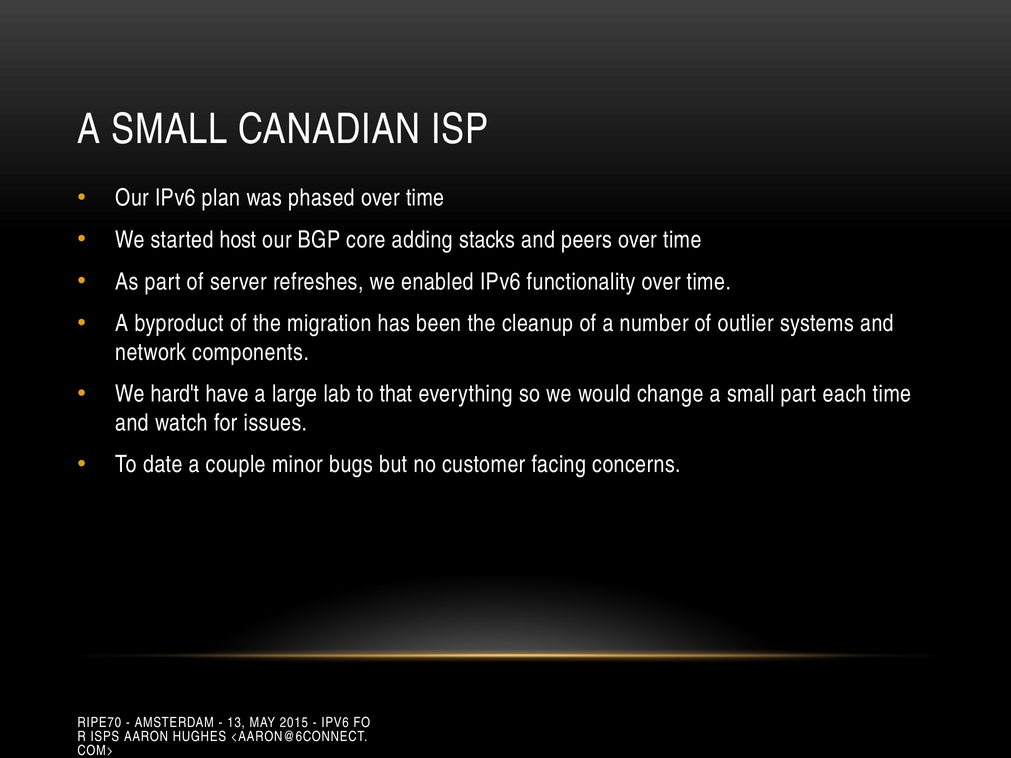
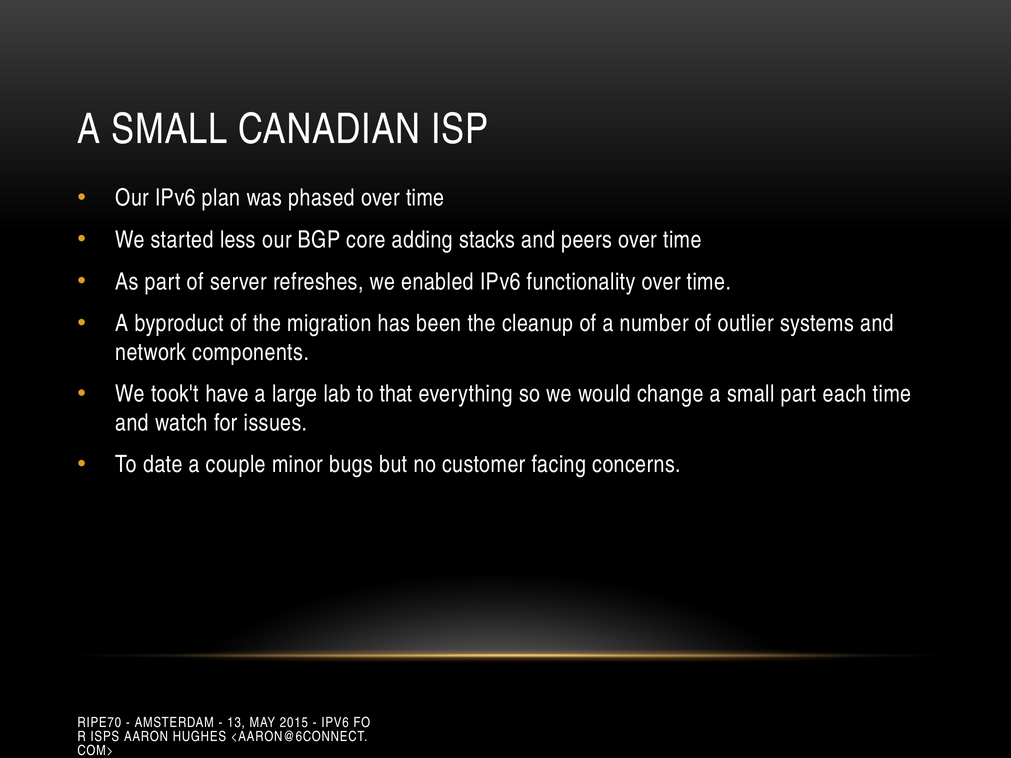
host: host -> less (238, 240)
hard't: hard't -> took't (175, 394)
